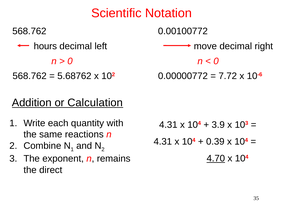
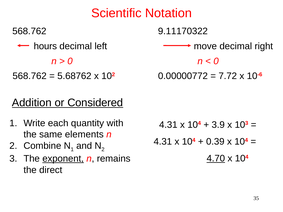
0.00100772: 0.00100772 -> 9.11170322 (183, 31)
Calculation: Calculation -> Considered (95, 103)
reactions: reactions -> elements (84, 135)
exponent underline: none -> present (63, 159)
